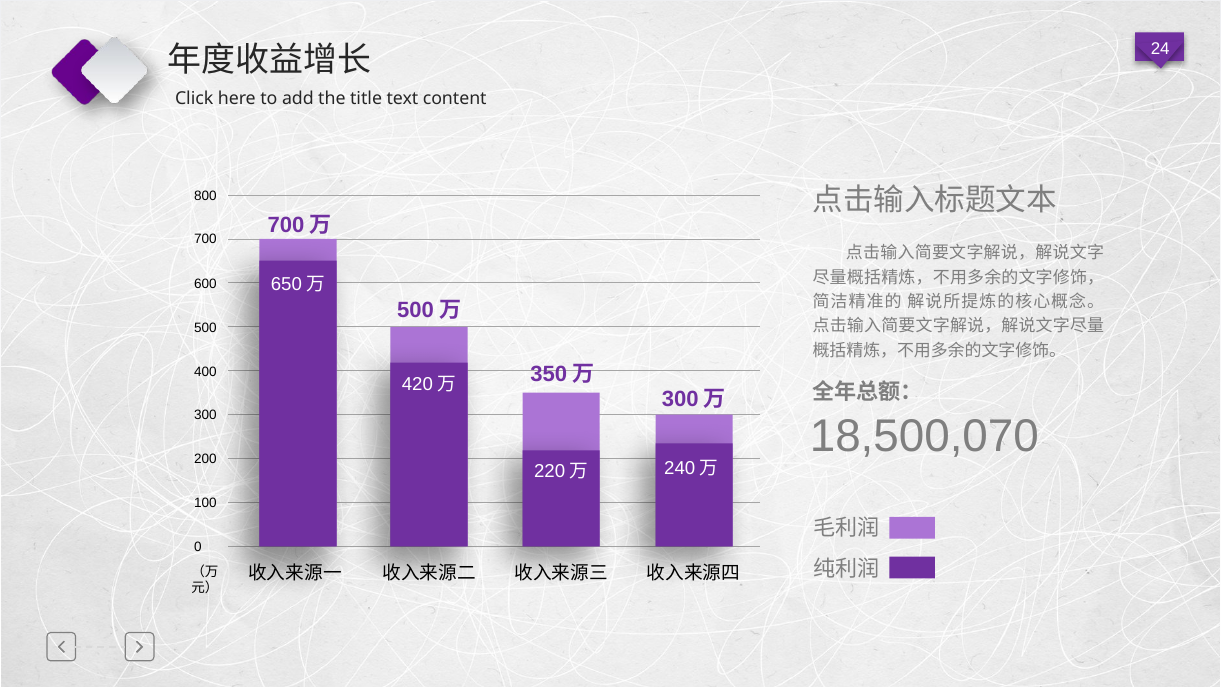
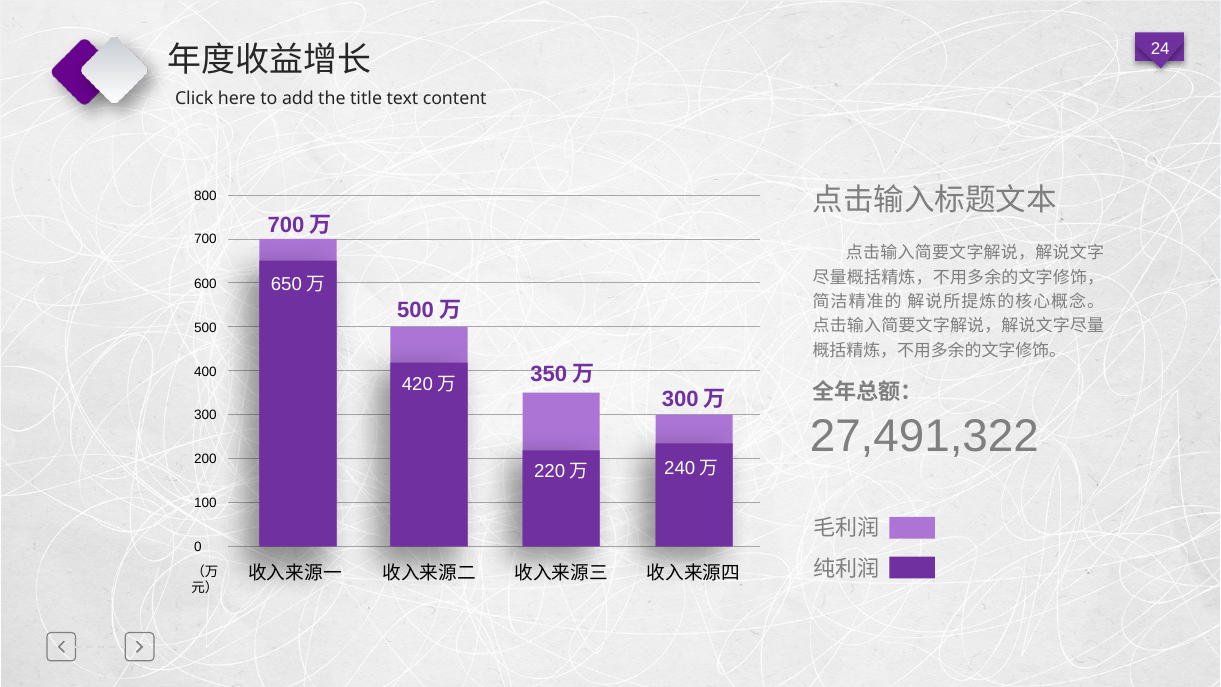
18,500,070: 18,500,070 -> 27,491,322 (924, 436)
